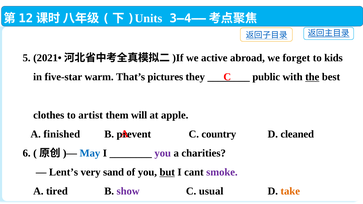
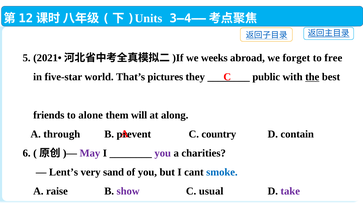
active: active -> weeks (214, 58)
kids: kids -> free (333, 58)
warm: warm -> world (99, 77)
clothes: clothes -> friends (49, 115)
artist: artist -> alone (91, 115)
apple: apple -> along (175, 115)
finished: finished -> through (62, 134)
cleaned: cleaned -> contain (297, 134)
May colour: blue -> purple (90, 153)
but underline: present -> none (167, 172)
smoke colour: purple -> blue (222, 172)
tired: tired -> raise (57, 191)
take colour: orange -> purple (290, 191)
